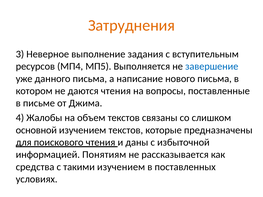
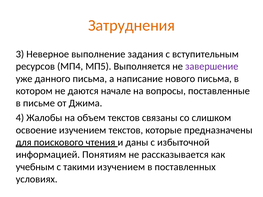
завершение colour: blue -> purple (212, 66)
даются чтения: чтения -> начале (116, 91)
основной: основной -> освоение (36, 130)
средства: средства -> учебным (35, 167)
